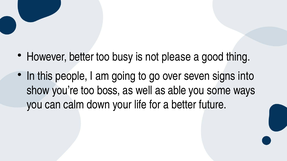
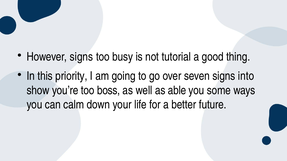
However better: better -> signs (81, 57)
please: please -> tutorial (176, 57)
people: people -> priority (71, 76)
